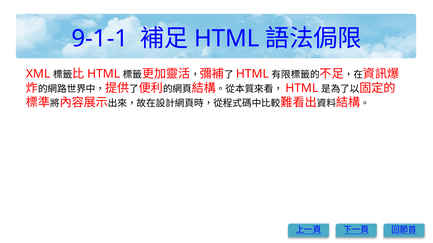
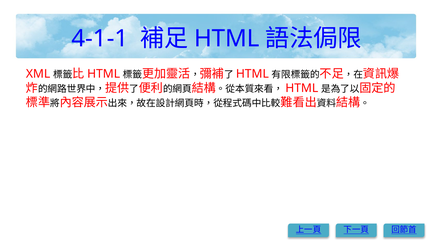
9-1-1: 9-1-1 -> 4-1-1 (100, 39)
